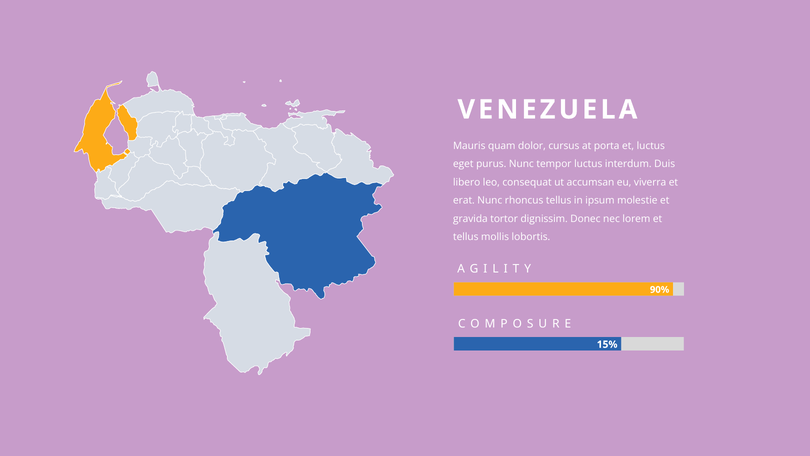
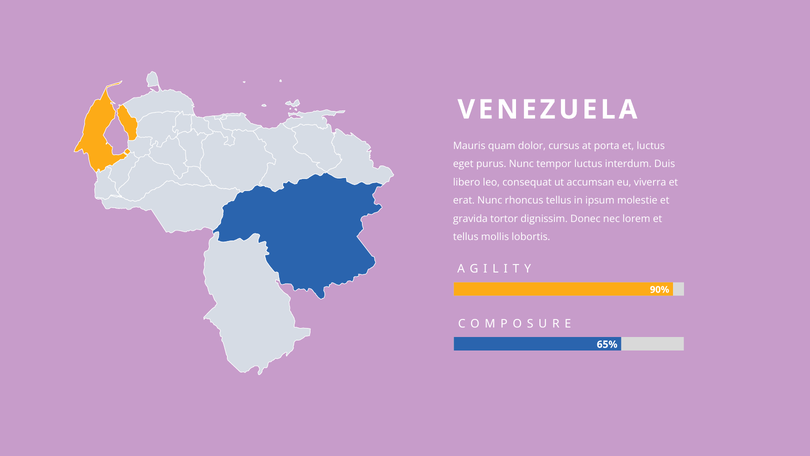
15%: 15% -> 65% (607, 344)
